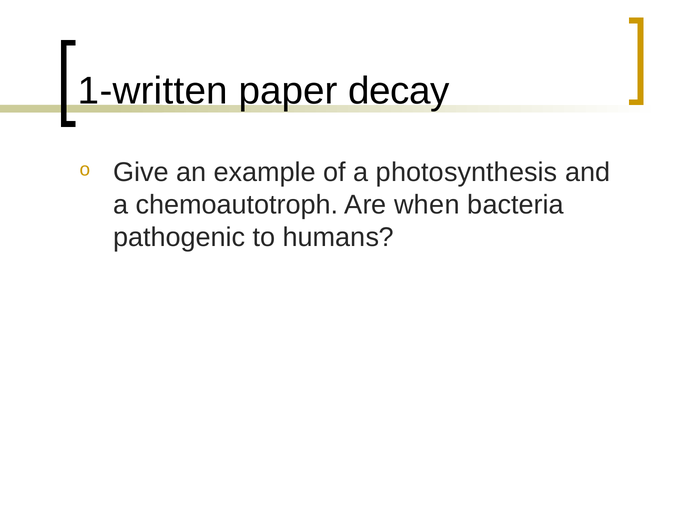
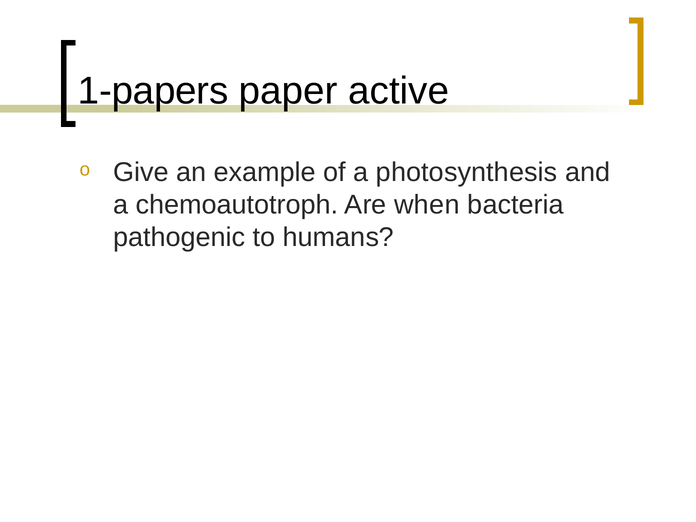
1-written: 1-written -> 1-papers (153, 91)
decay: decay -> active (399, 91)
